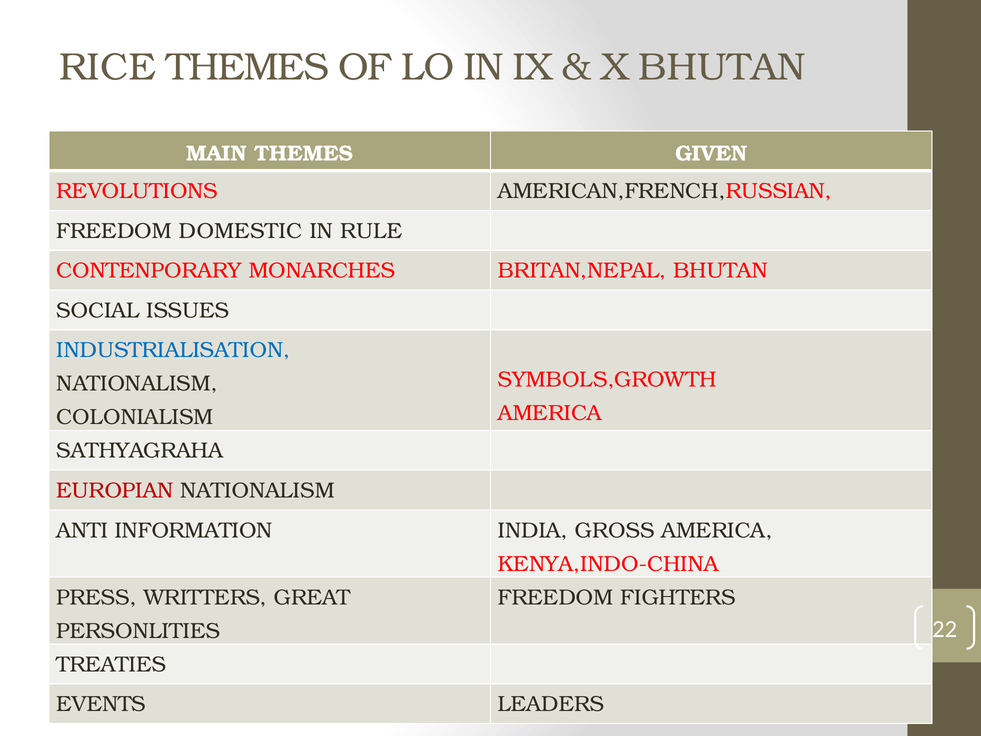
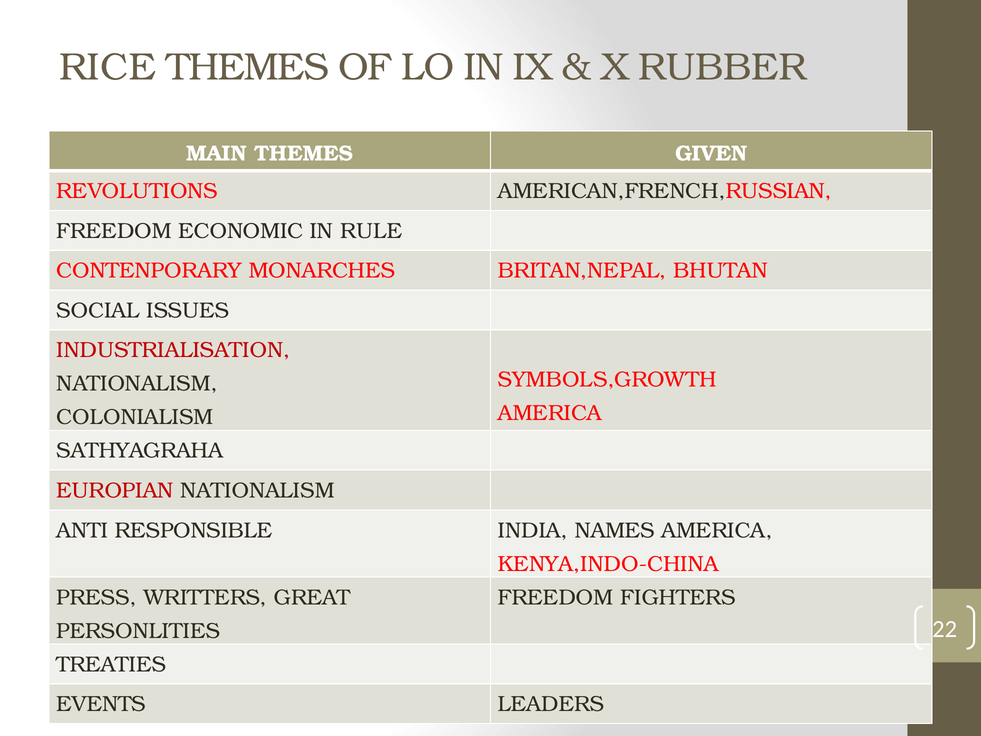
X BHUTAN: BHUTAN -> RUBBER (722, 67)
DOMESTIC: DOMESTIC -> ECONOMIC (241, 231)
INDUSTRIALISATION colour: blue -> red (173, 350)
INFORMATION: INFORMATION -> RESPONSIBLE (194, 530)
GROSS: GROSS -> NAMES (615, 530)
